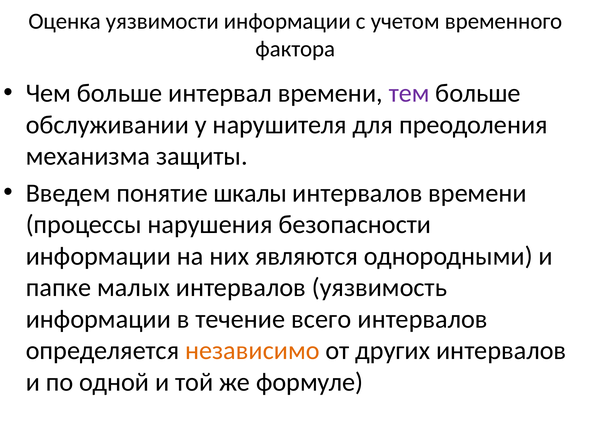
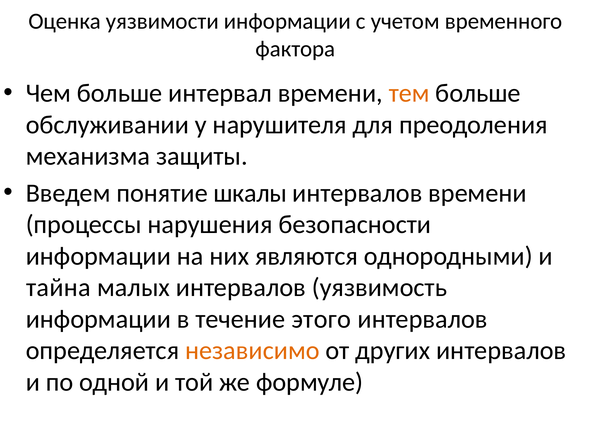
тем colour: purple -> orange (409, 93)
папке: папке -> тайна (58, 288)
всего: всего -> этого (321, 319)
